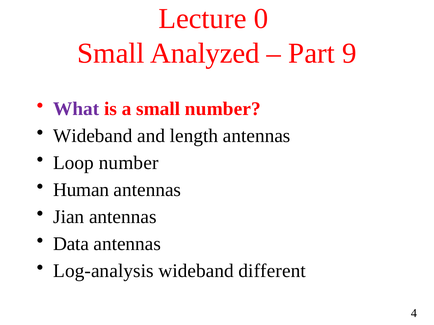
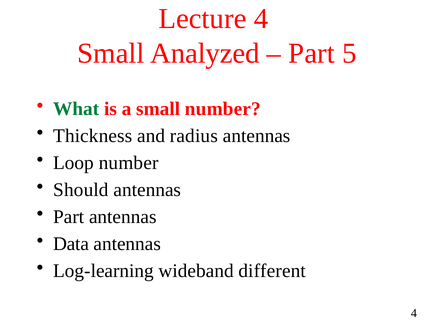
Lecture 0: 0 -> 4 (261, 19)
9: 9 -> 5 (349, 53)
What colour: purple -> green (76, 109)
Wideband: Wideband -> Thickness (93, 136)
length: length -> radius (194, 136)
Human: Human -> Should (81, 190)
Jian: Jian -> Part (69, 217)
Log-analysis: Log-analysis -> Log-learning (104, 271)
